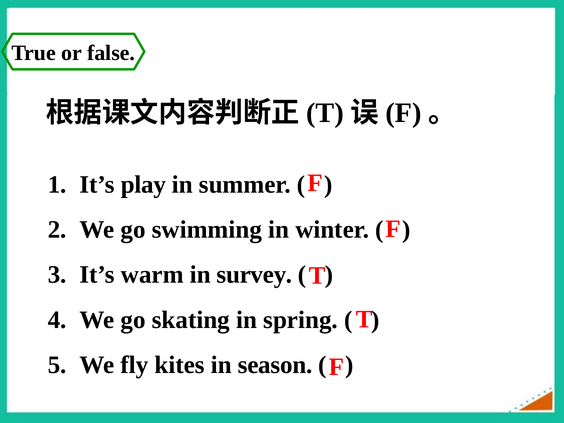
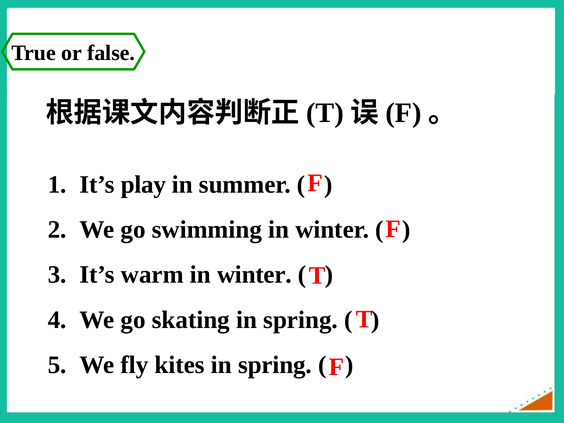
warm in survey: survey -> winter (254, 275)
kites in season: season -> spring (275, 365)
